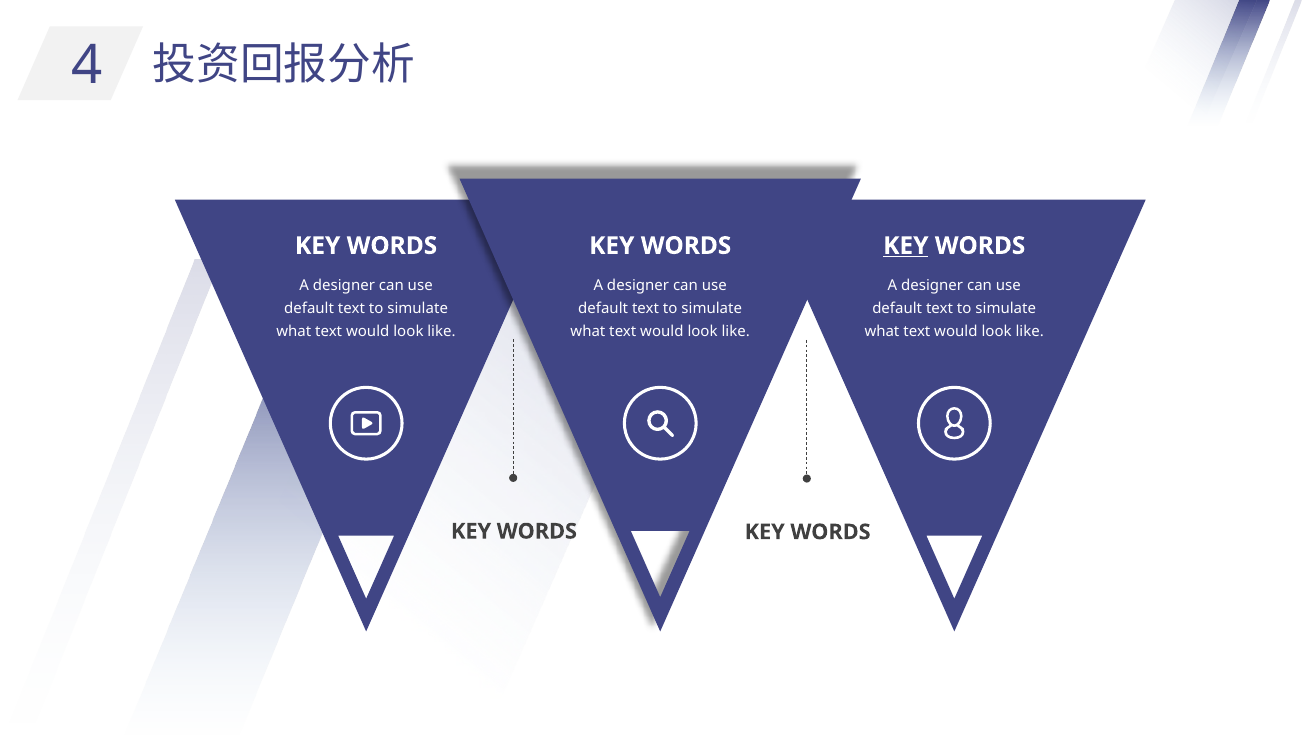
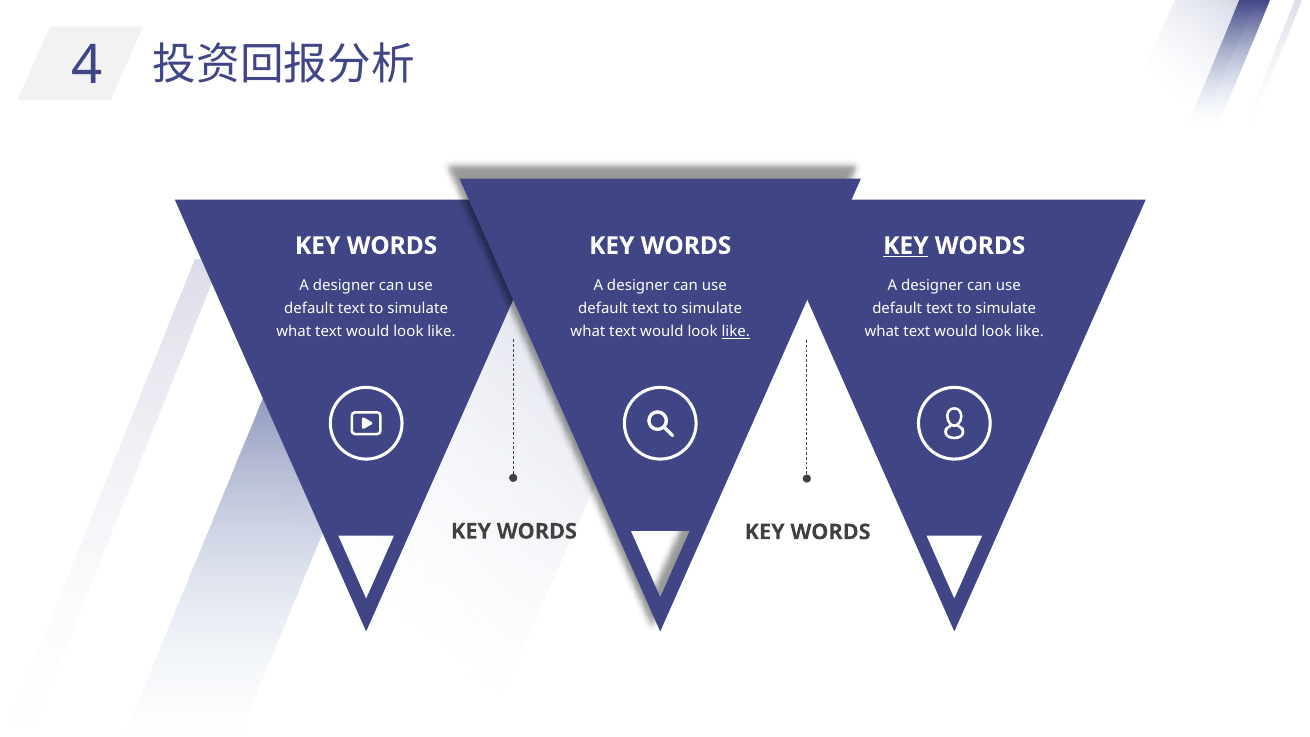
like underline: none -> present (736, 332)
